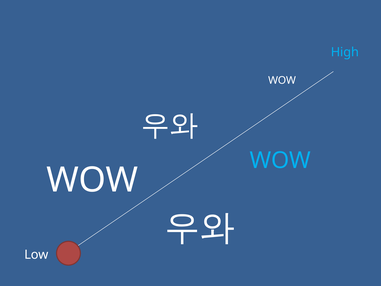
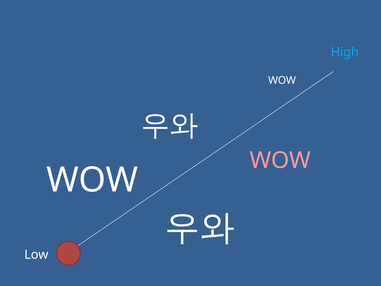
WOW colour: light blue -> pink (280, 160)
